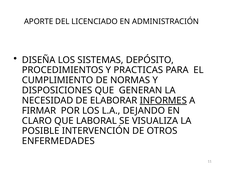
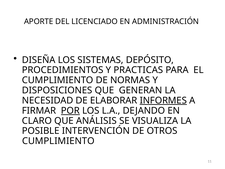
POR underline: none -> present (70, 110)
LABORAL: LABORAL -> ANÁLISIS (96, 121)
ENFERMEDADES: ENFERMEDADES -> CUMPLIMIENTO (58, 141)
